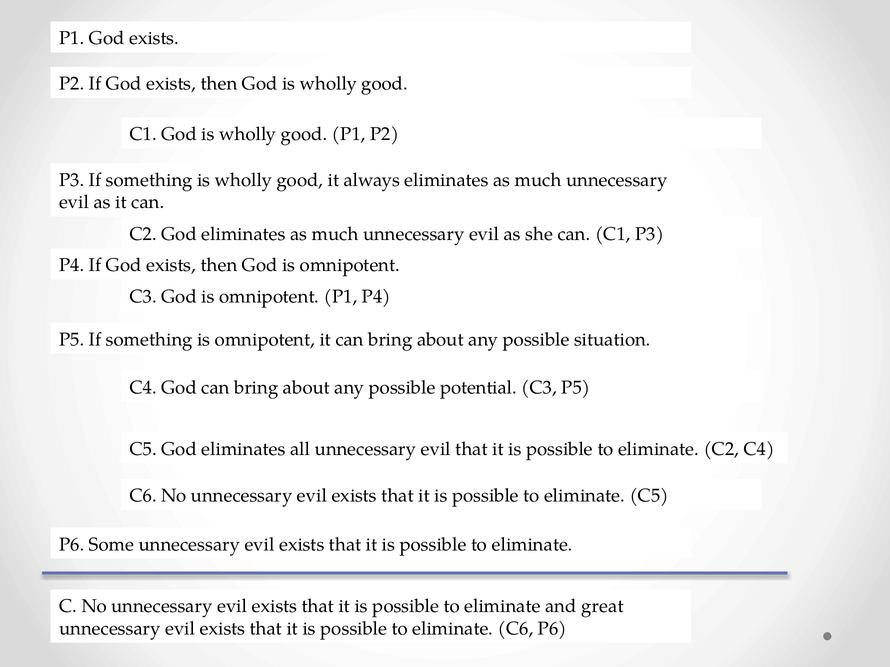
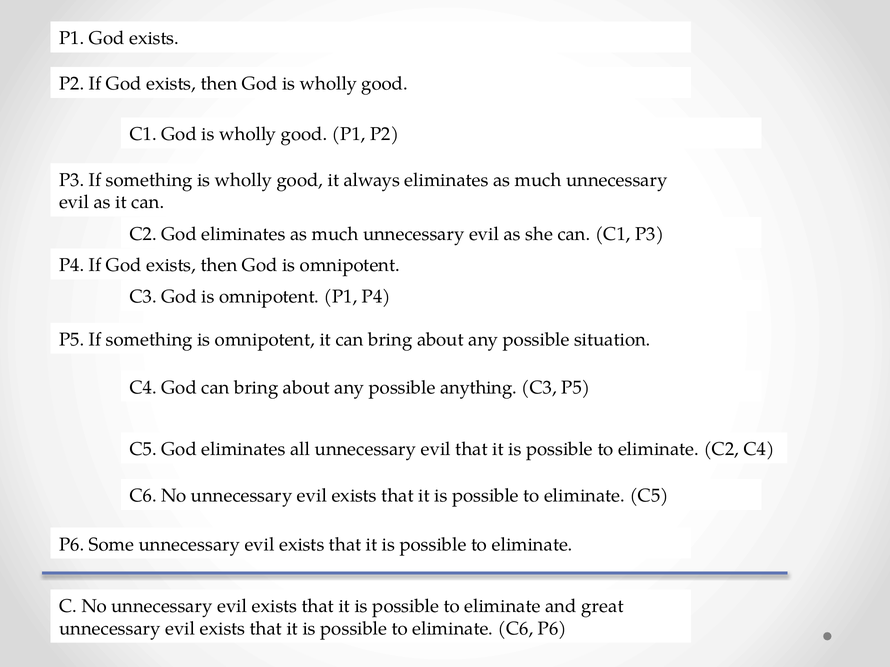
potential: potential -> anything (478, 388)
